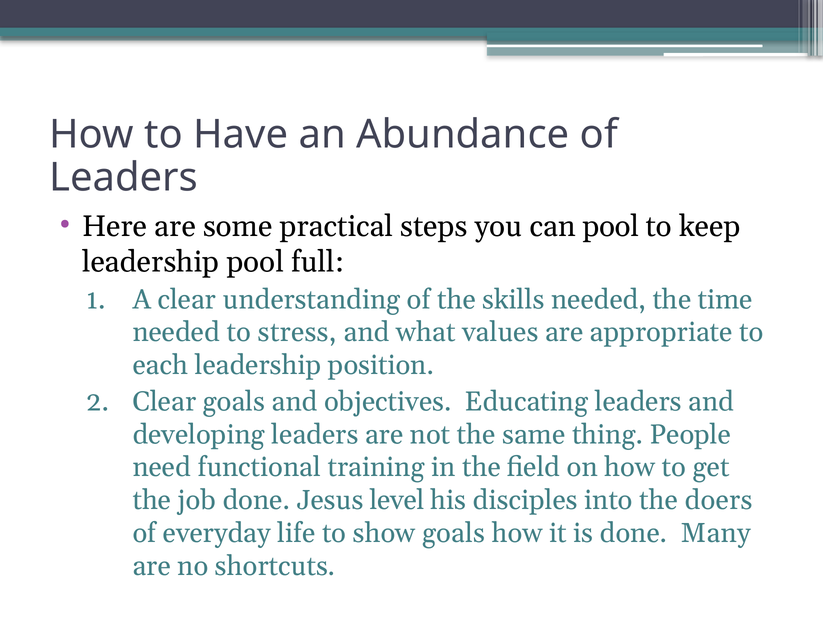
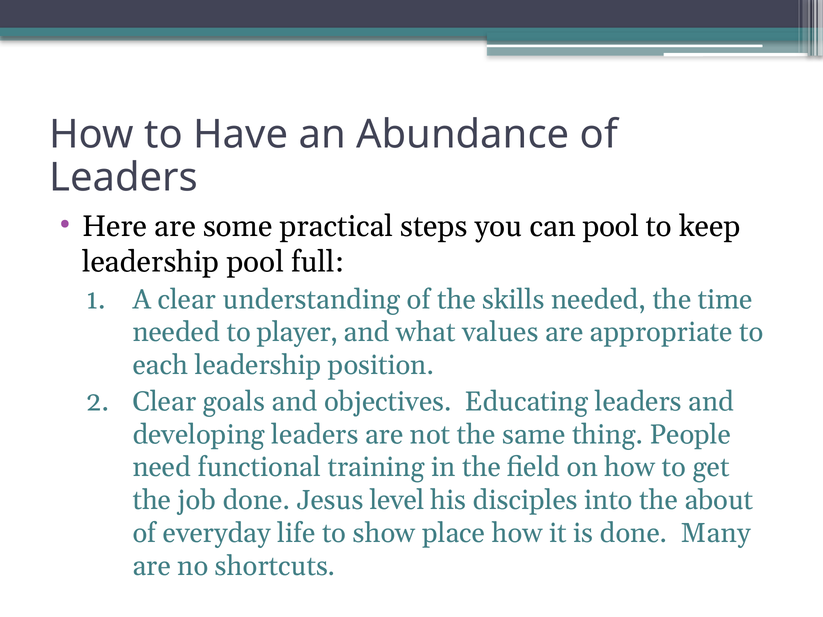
stress: stress -> player (297, 333)
doers: doers -> about (719, 501)
show goals: goals -> place (454, 533)
